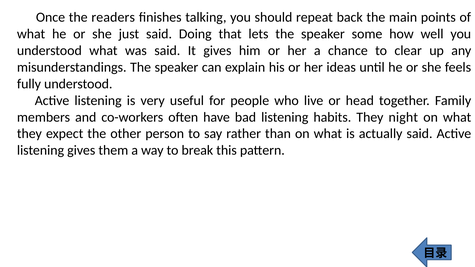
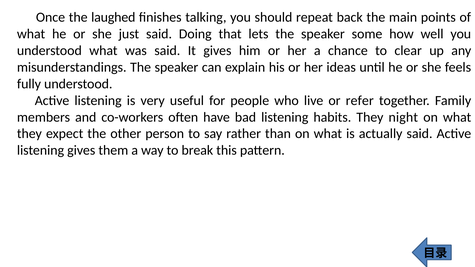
readers: readers -> laughed (113, 17)
head: head -> refer (360, 101)
